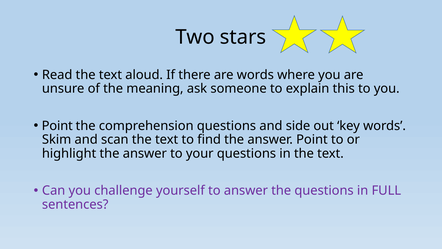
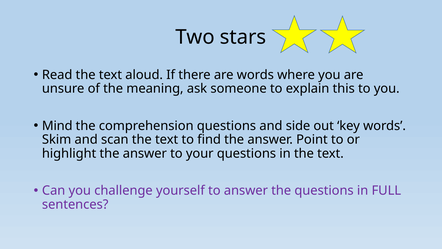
Point: Point -> Mind (57, 126)
